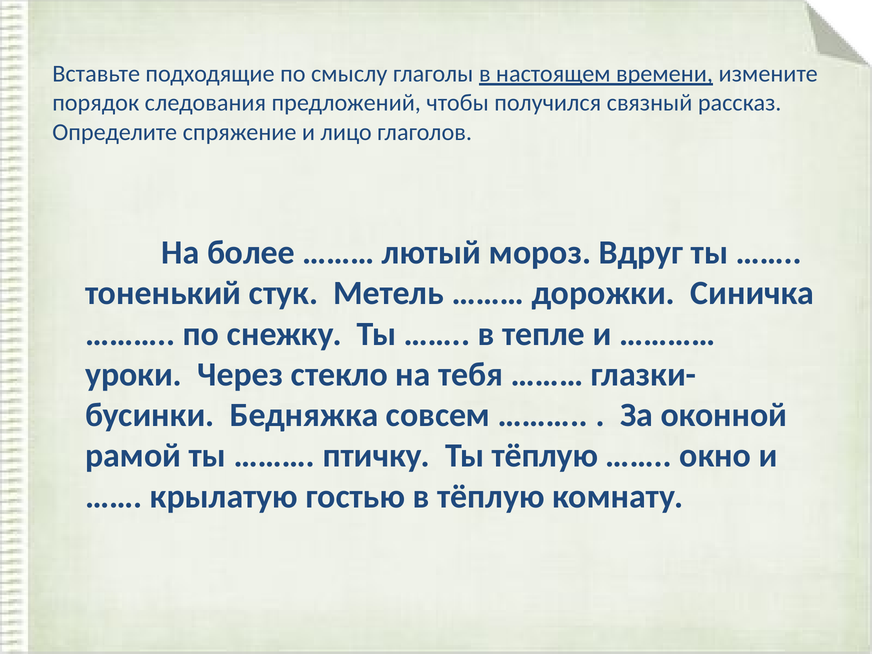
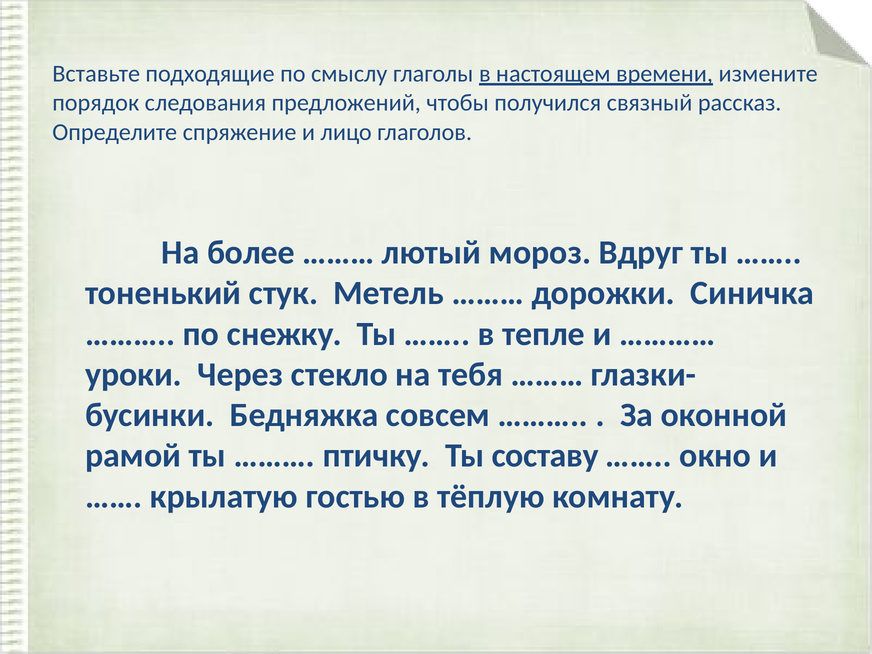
Ты тёплую: тёплую -> составу (545, 456)
